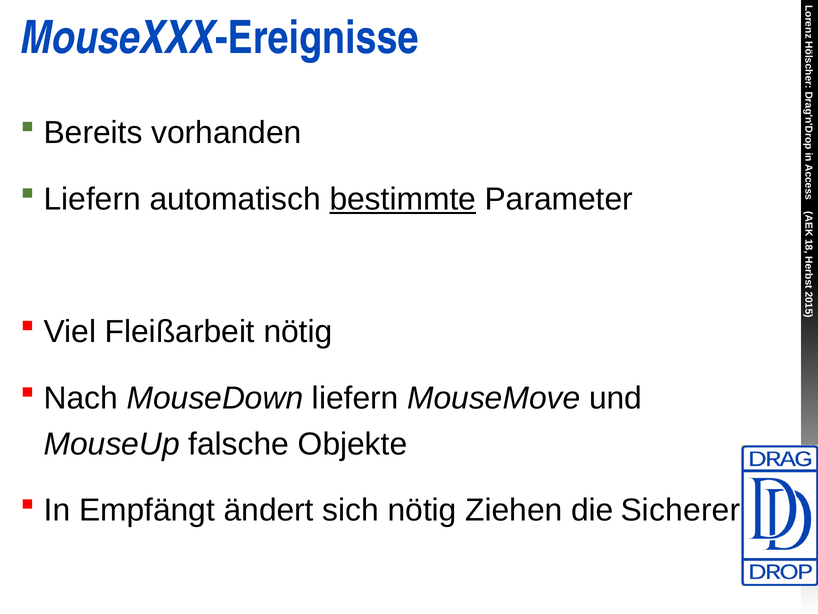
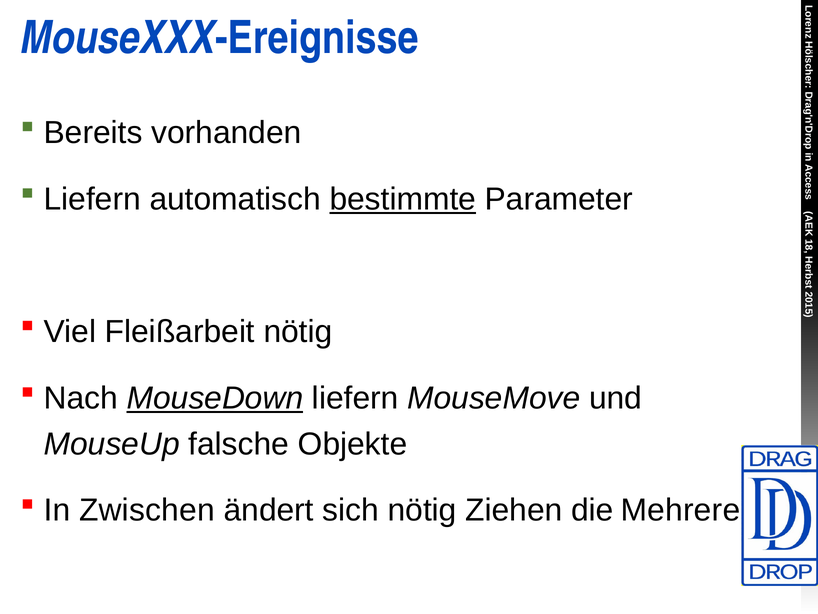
MouseDown underline: none -> present (215, 398)
Empfängt: Empfängt -> Zwischen (147, 510)
Sicherer: Sicherer -> Mehrere (681, 510)
